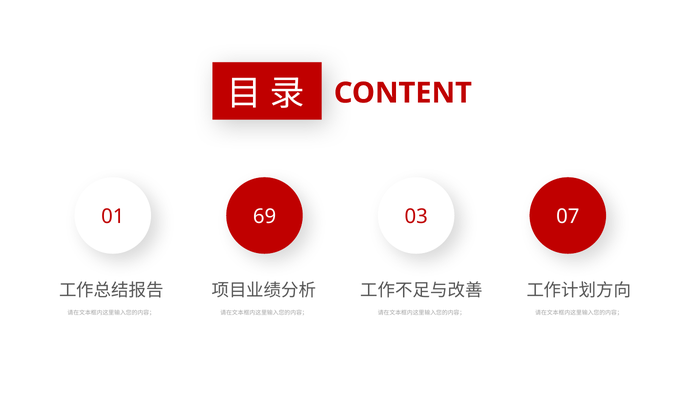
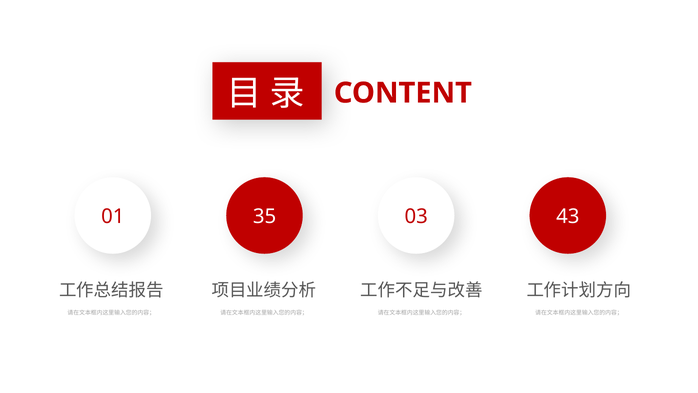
69: 69 -> 35 (265, 217)
07: 07 -> 43 (568, 217)
